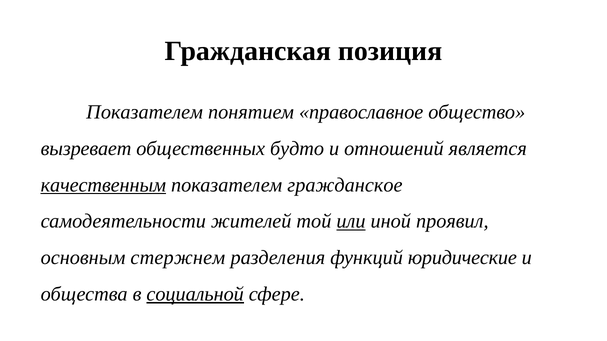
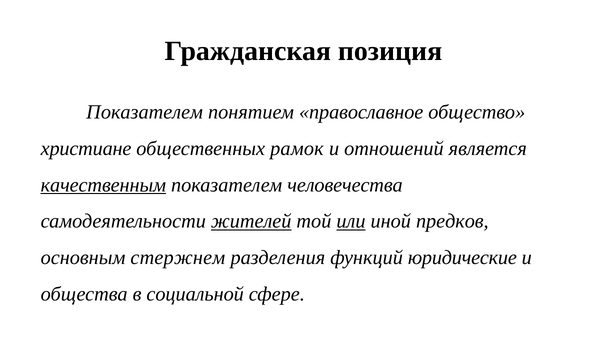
вызревает: вызревает -> христиане (86, 149)
будто: будто -> рамок (297, 149)
гражданское: гражданское -> человечества (345, 185)
жителей underline: none -> present (251, 222)
проявил: проявил -> предков (452, 222)
социальной underline: present -> none (195, 294)
